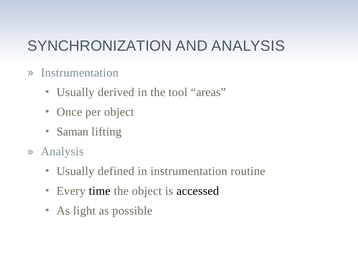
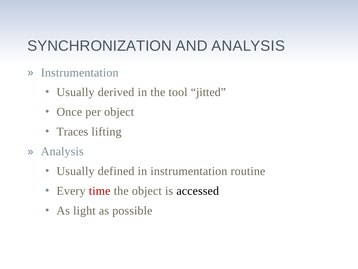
areas: areas -> jitted (208, 92)
Saman: Saman -> Traces (72, 132)
time colour: black -> red (100, 191)
